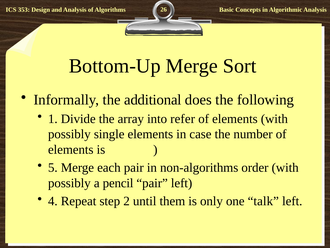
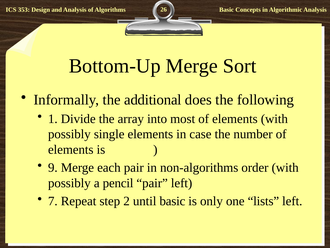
refer: refer -> most (183, 119)
5: 5 -> 9 (53, 167)
4: 4 -> 7 (53, 201)
until them: them -> basic (172, 201)
talk: talk -> lists (263, 201)
